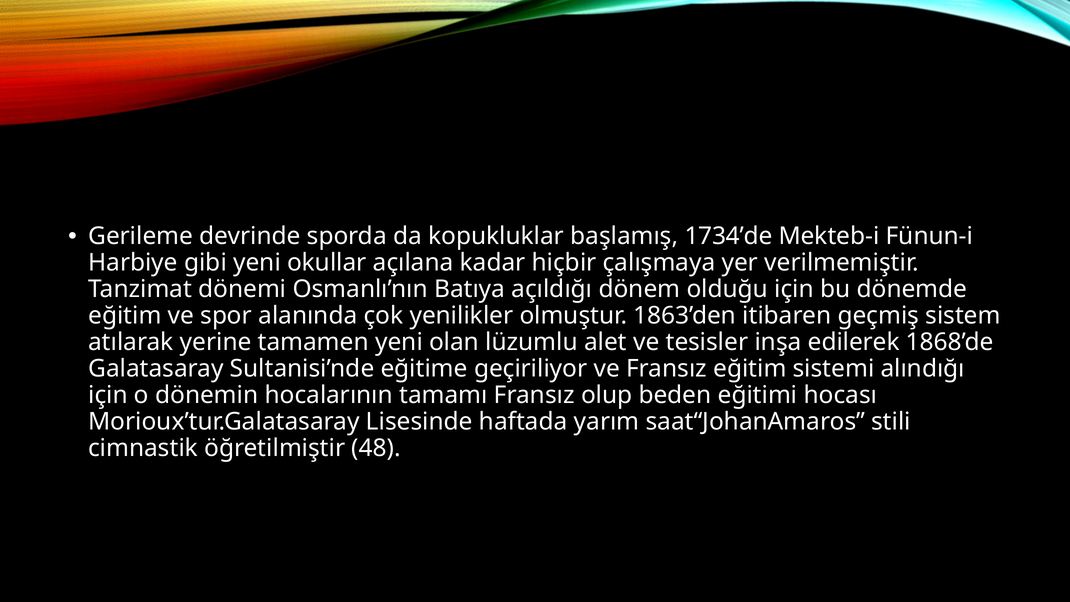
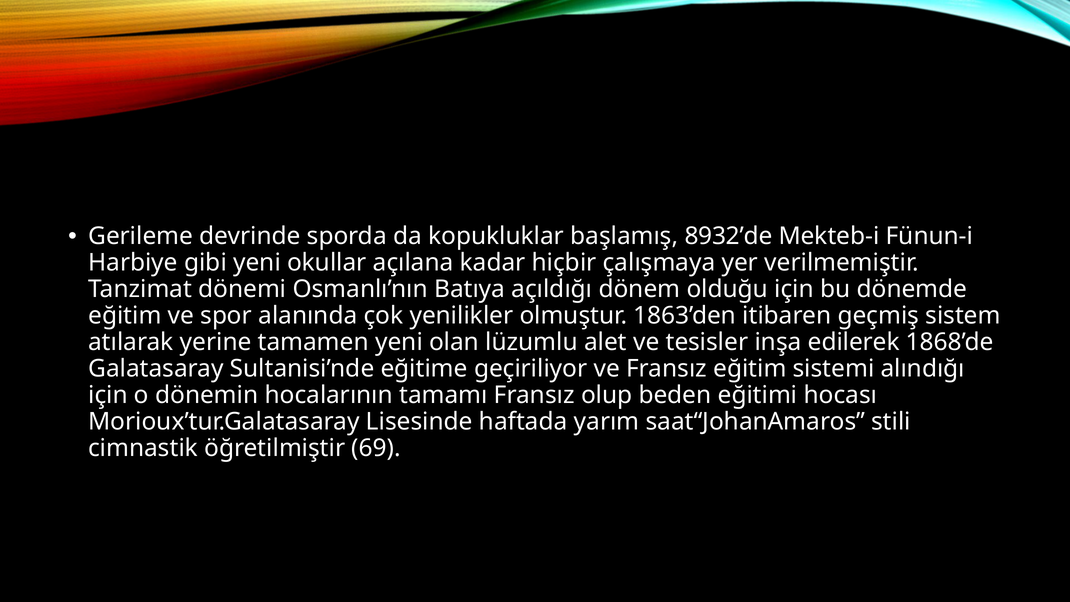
1734’de: 1734’de -> 8932’de (728, 236)
48: 48 -> 69 (376, 448)
